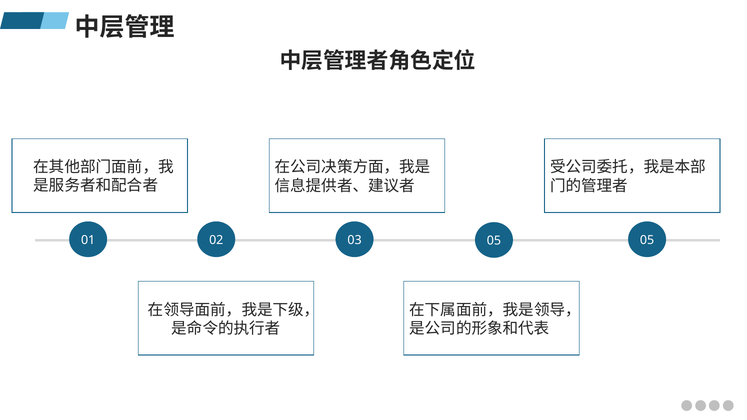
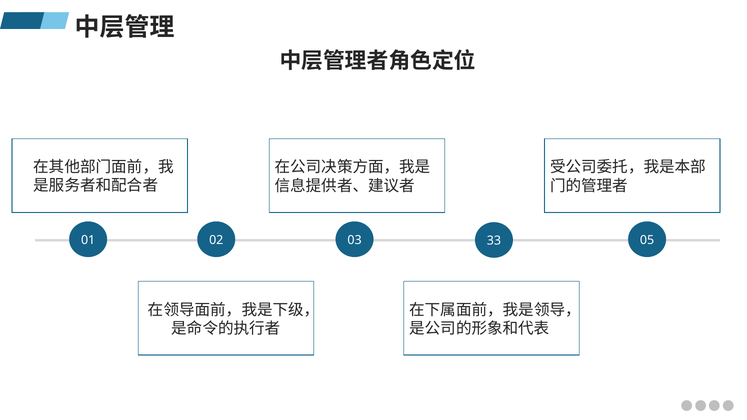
03 05: 05 -> 33 (494, 241)
